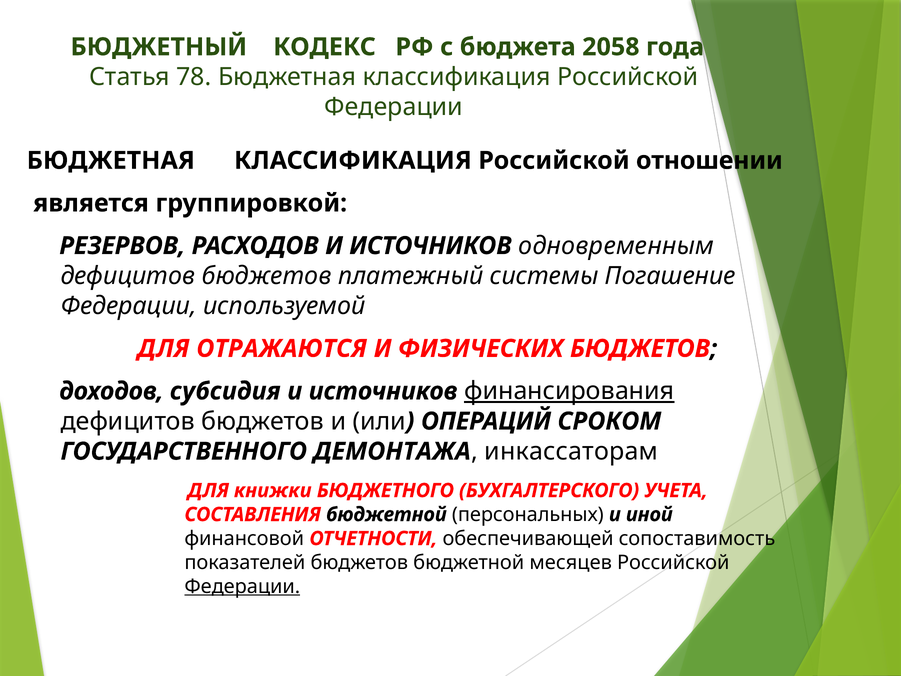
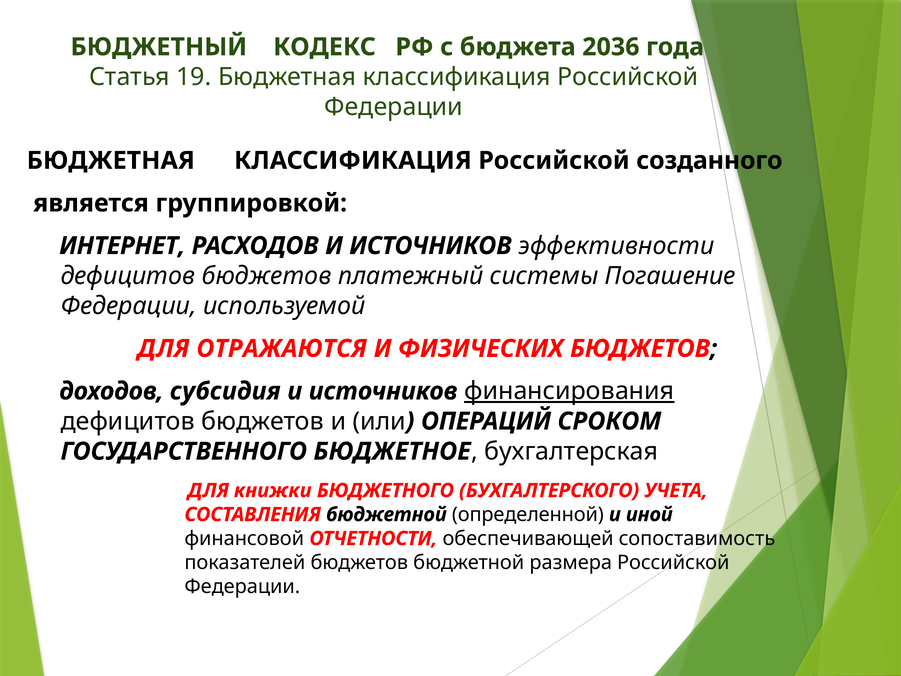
2058: 2058 -> 2036 (611, 47)
78: 78 -> 19 (194, 77)
отношении: отношении -> созданного (709, 161)
РЕЗЕРВОВ: РЕЗЕРВОВ -> ИНТЕРНЕТ (122, 246)
одновременным: одновременным -> эффективности (616, 246)
ДЕМОНТАЖА: ДЕМОНТАЖА -> БЮДЖЕТНОЕ (392, 451)
инкассаторам: инкассаторам -> бухгалтерская (571, 451)
персональных: персональных -> определенной (528, 514)
месяцев: месяцев -> размера (571, 562)
Федерации underline: present -> none (242, 586)
